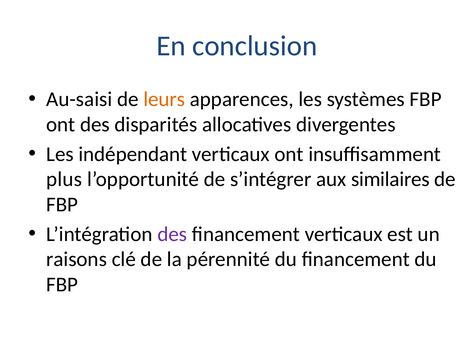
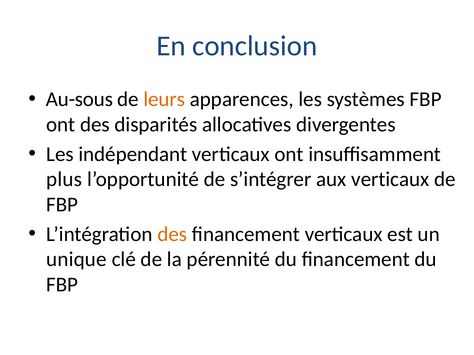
Au-saisi: Au-saisi -> Au-sous (79, 99)
aux similaires: similaires -> verticaux (390, 180)
des colour: purple -> orange (172, 234)
raisons: raisons -> unique (76, 260)
